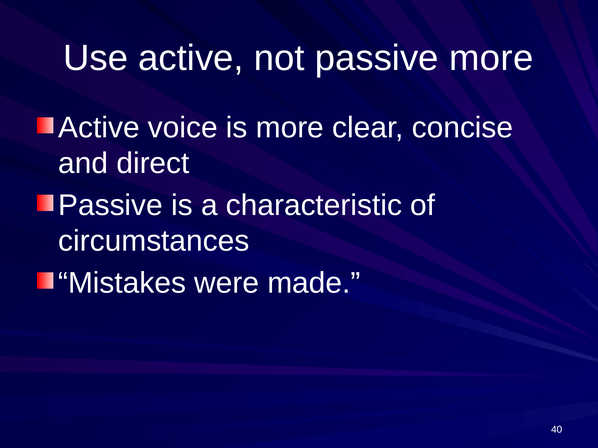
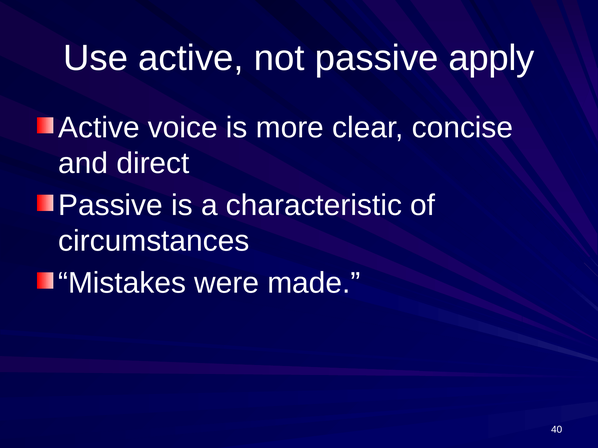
passive more: more -> apply (492, 58)
